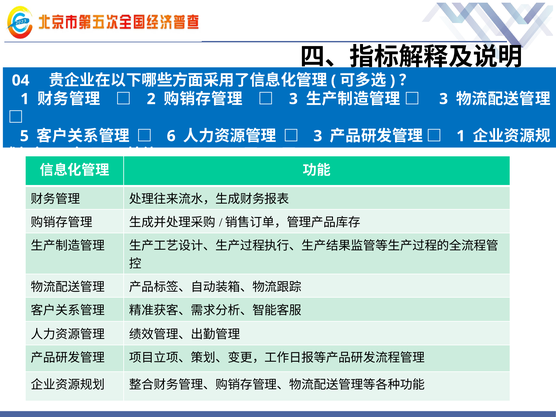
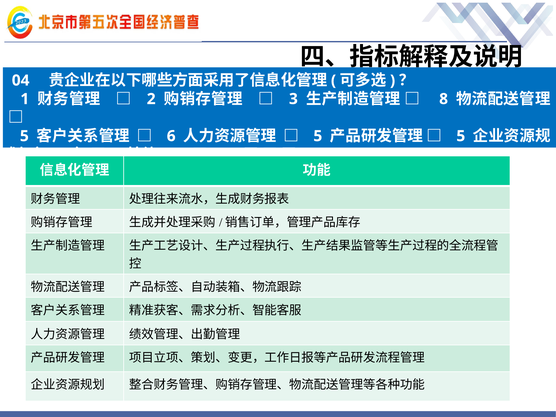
3: 3 -> 8 (444, 99)
3: 3 -> 5 (318, 136)
1: 1 -> 5 (461, 136)
